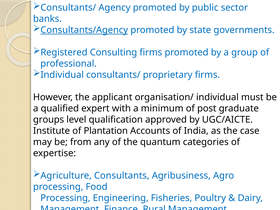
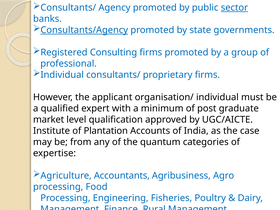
sector underline: none -> present (234, 8)
groups: groups -> market (49, 120)
Agriculture Consultants: Consultants -> Accountants (122, 176)
